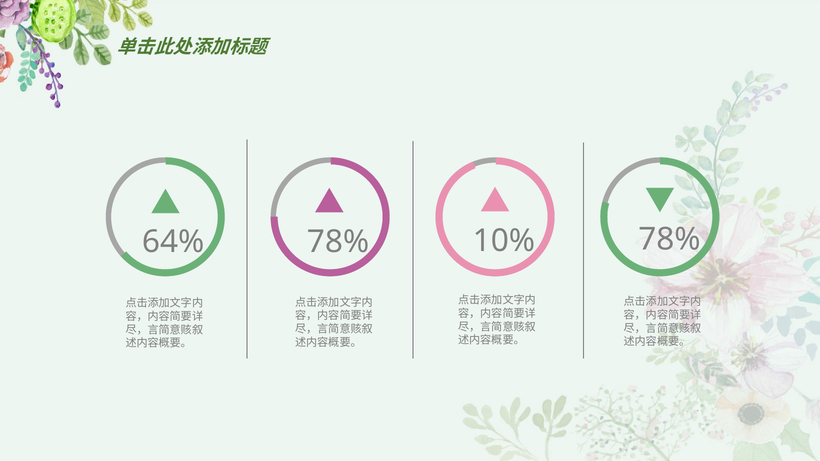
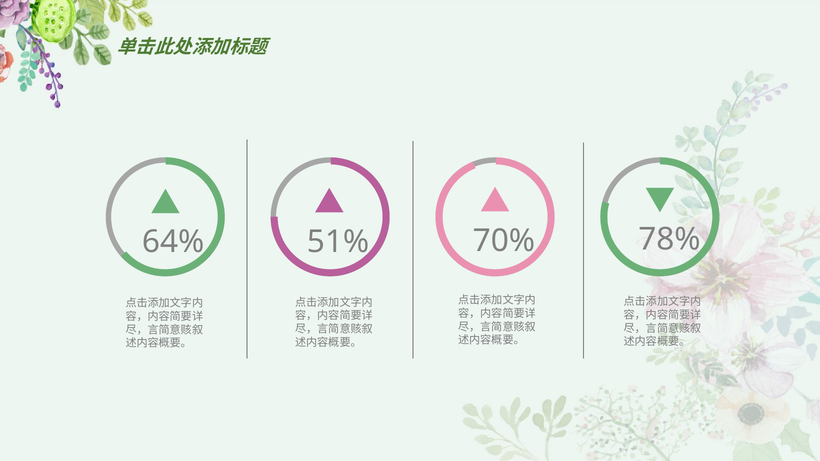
78%: 78% -> 51% (338, 242)
10%: 10% -> 70% (504, 241)
